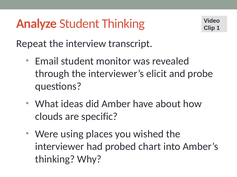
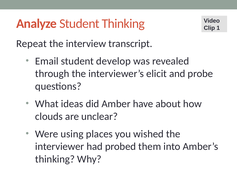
monitor: monitor -> develop (113, 61)
specific: specific -> unclear (100, 117)
chart: chart -> them (150, 147)
